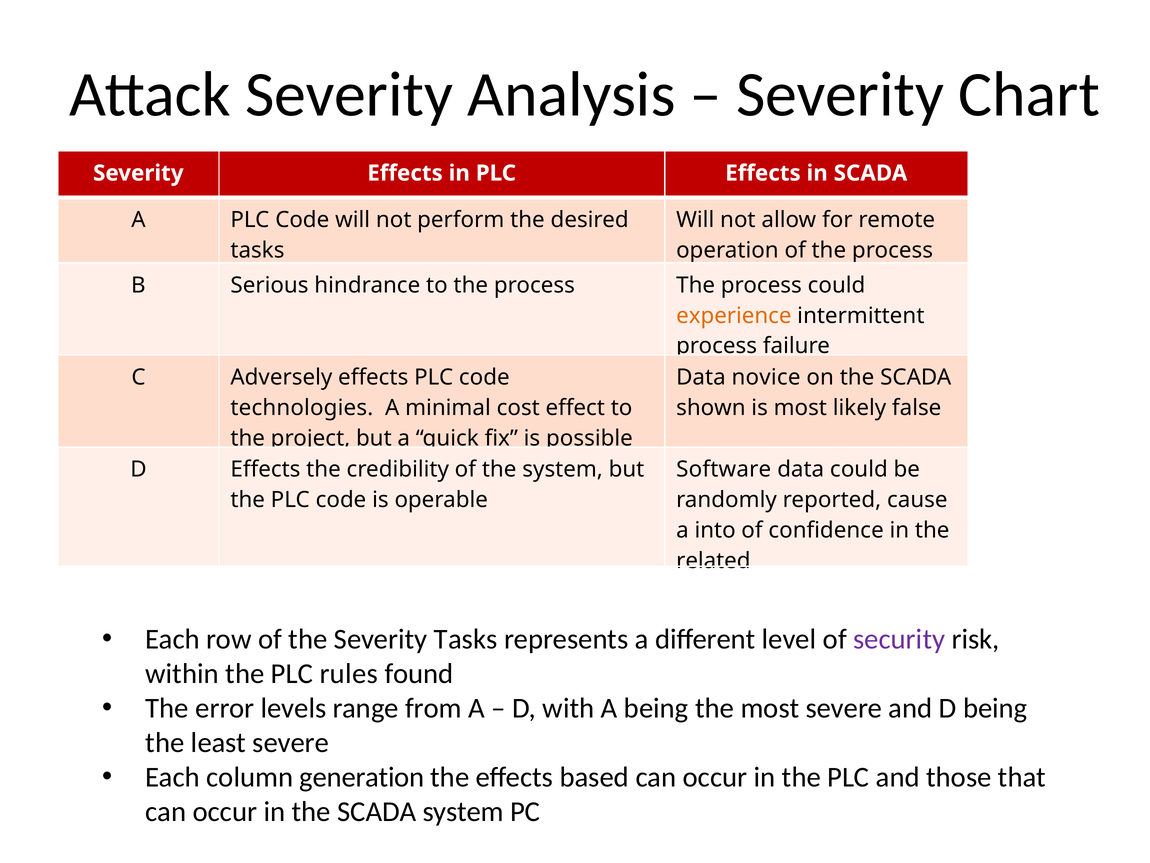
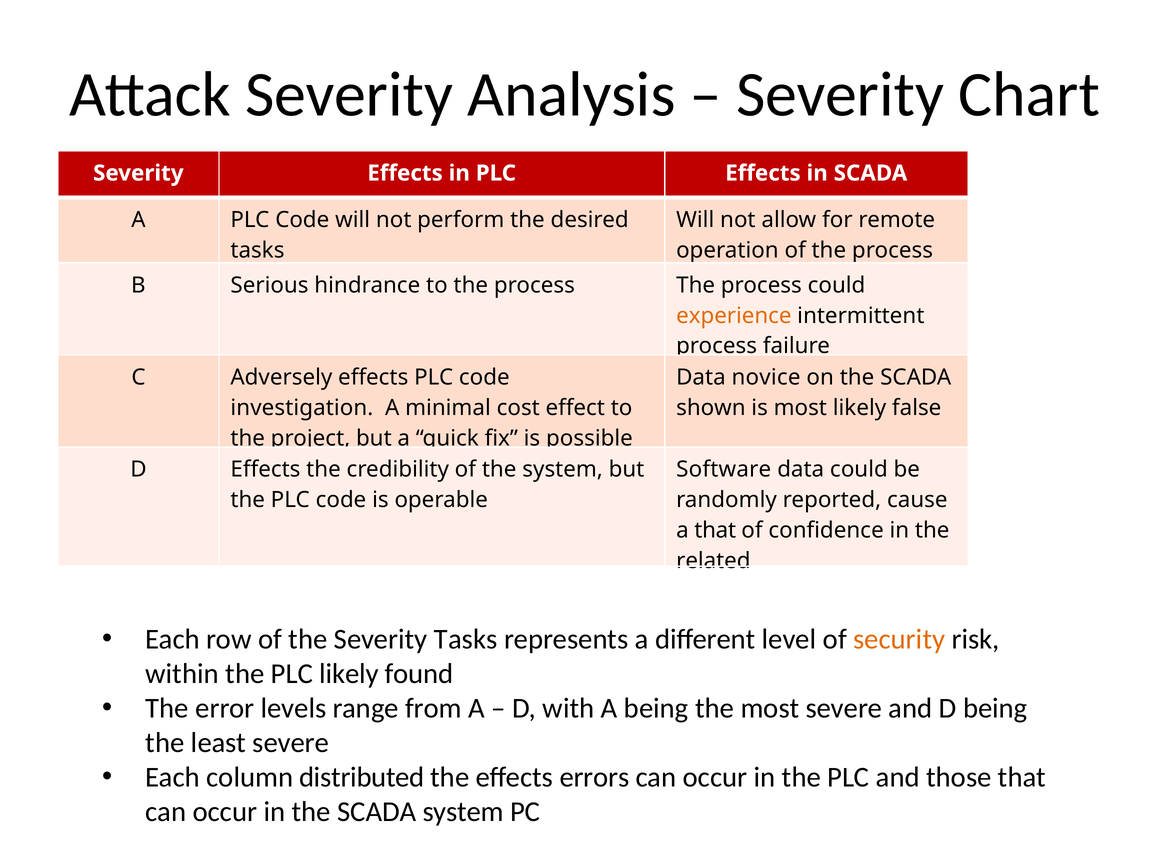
technologies: technologies -> investigation (302, 408)
a into: into -> that (715, 530)
security colour: purple -> orange (899, 639)
PLC rules: rules -> likely (349, 673)
generation: generation -> distributed (362, 777)
based: based -> errors (594, 777)
